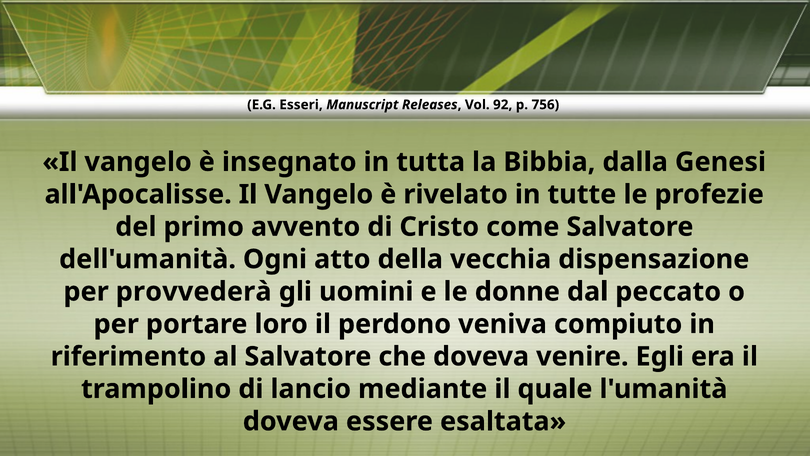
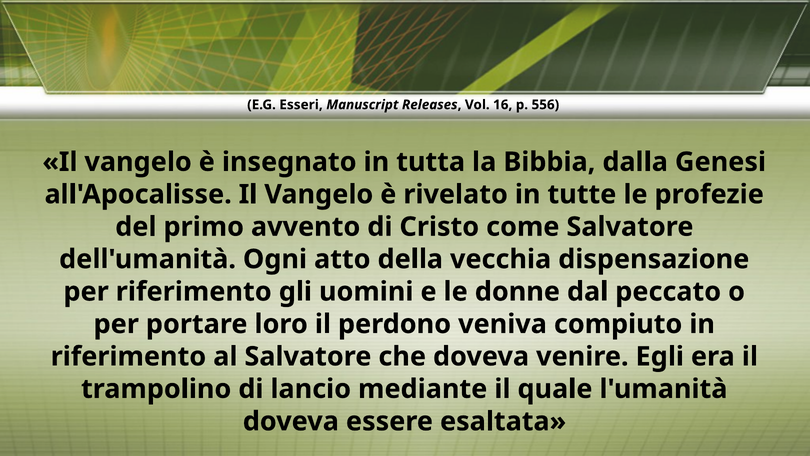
92: 92 -> 16 (503, 105)
756: 756 -> 556 (545, 105)
per provvederà: provvederà -> riferimento (194, 291)
